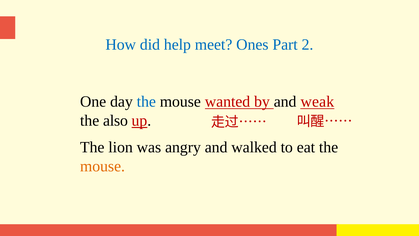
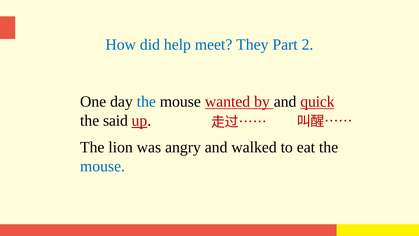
Ones: Ones -> They (252, 45)
weak: weak -> quick (317, 102)
also: also -> said (115, 120)
mouse colour: orange -> blue (103, 166)
